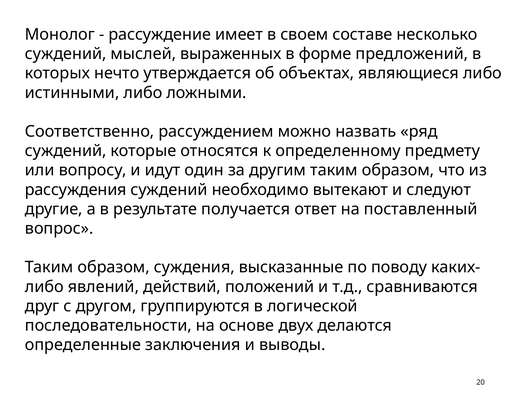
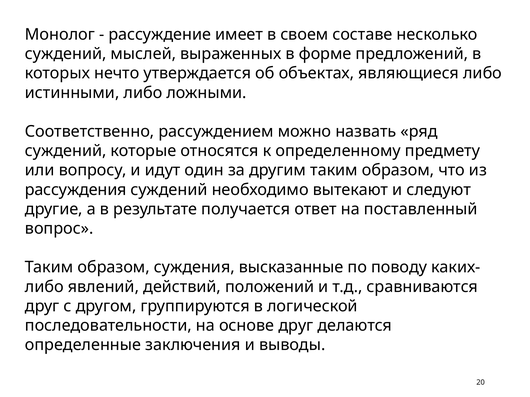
основе двух: двух -> друг (296, 326)
